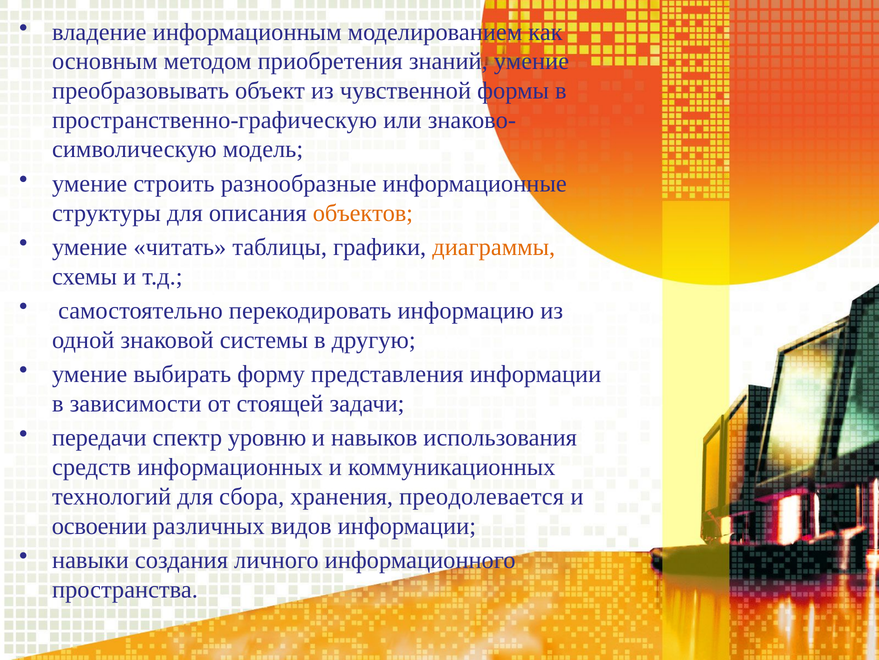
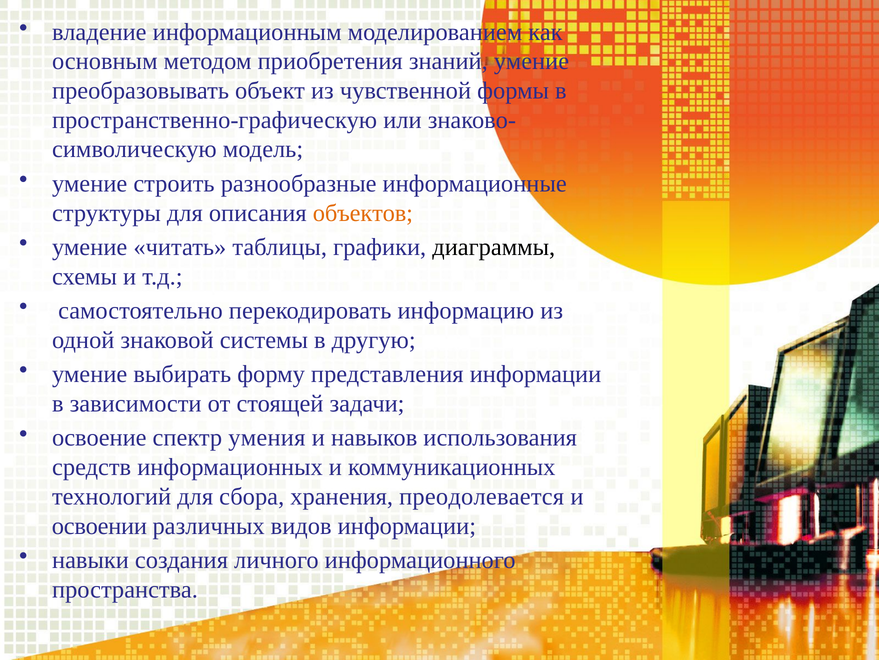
диаграммы colour: orange -> black (494, 247)
передачи: передачи -> освоение (99, 437)
уровню: уровню -> умения (267, 437)
